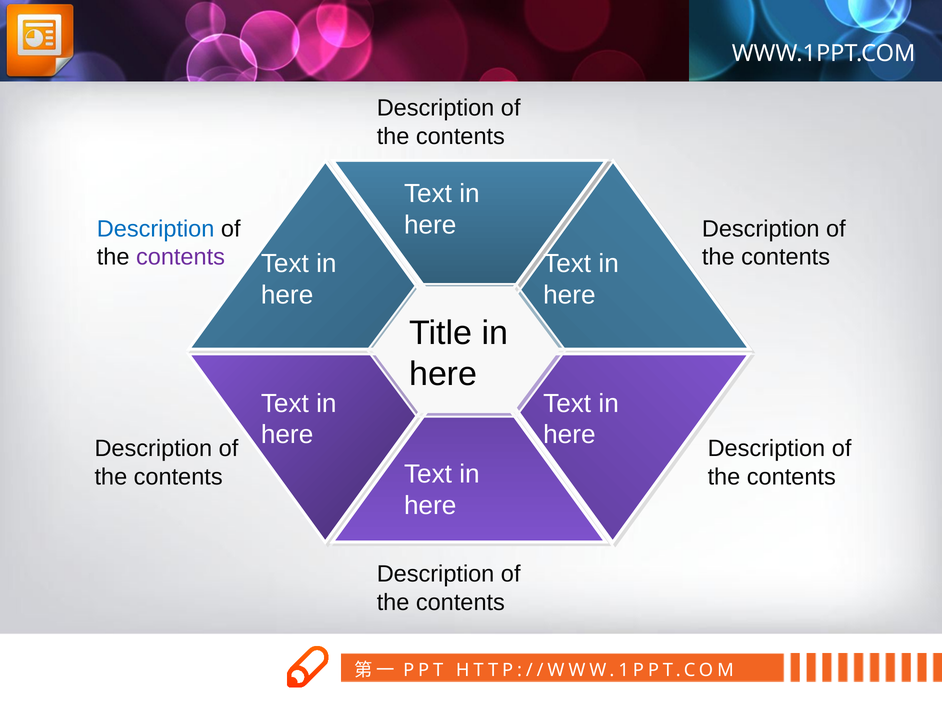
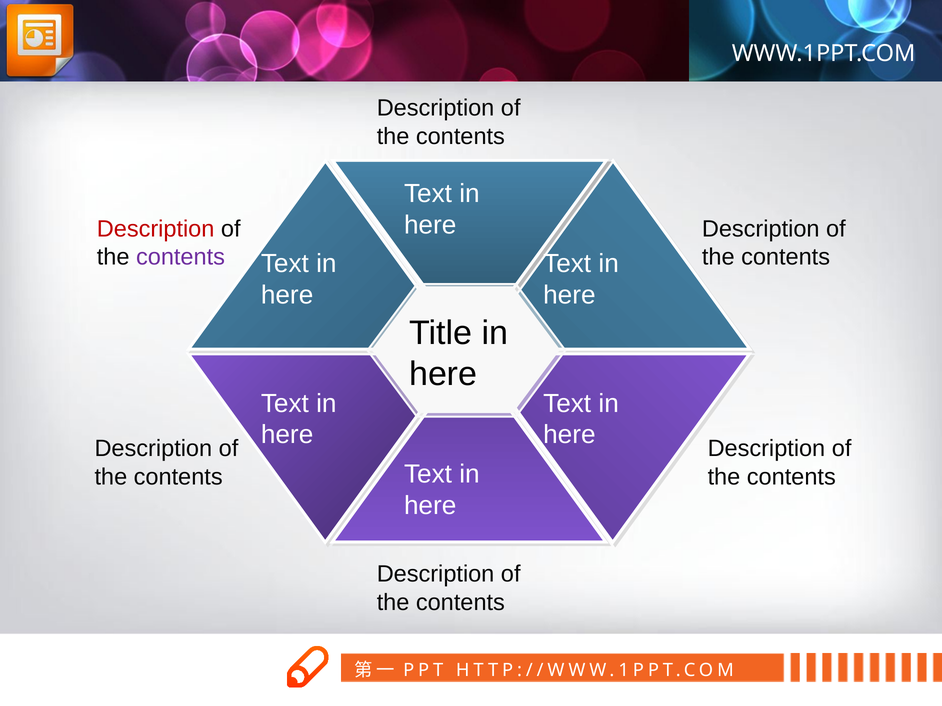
Description colour: blue -> red (156, 229)
